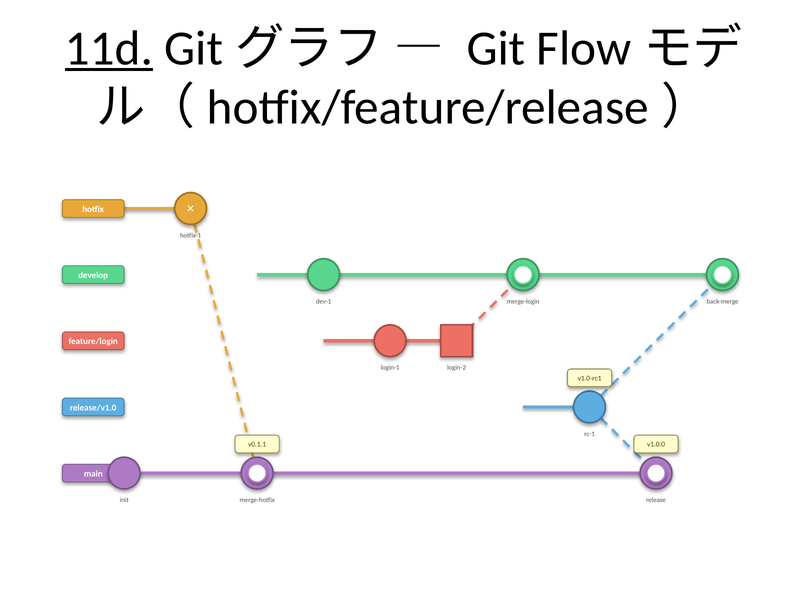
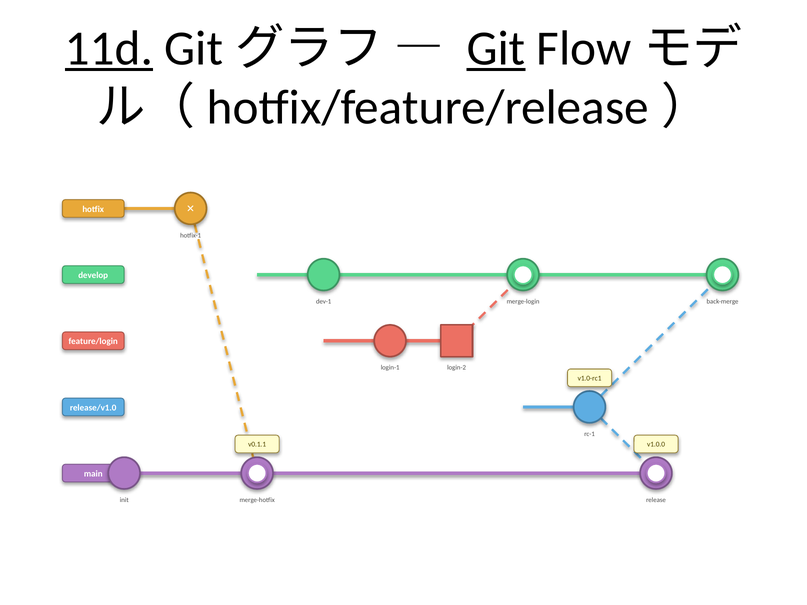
Git underline: none -> present (496, 49)
